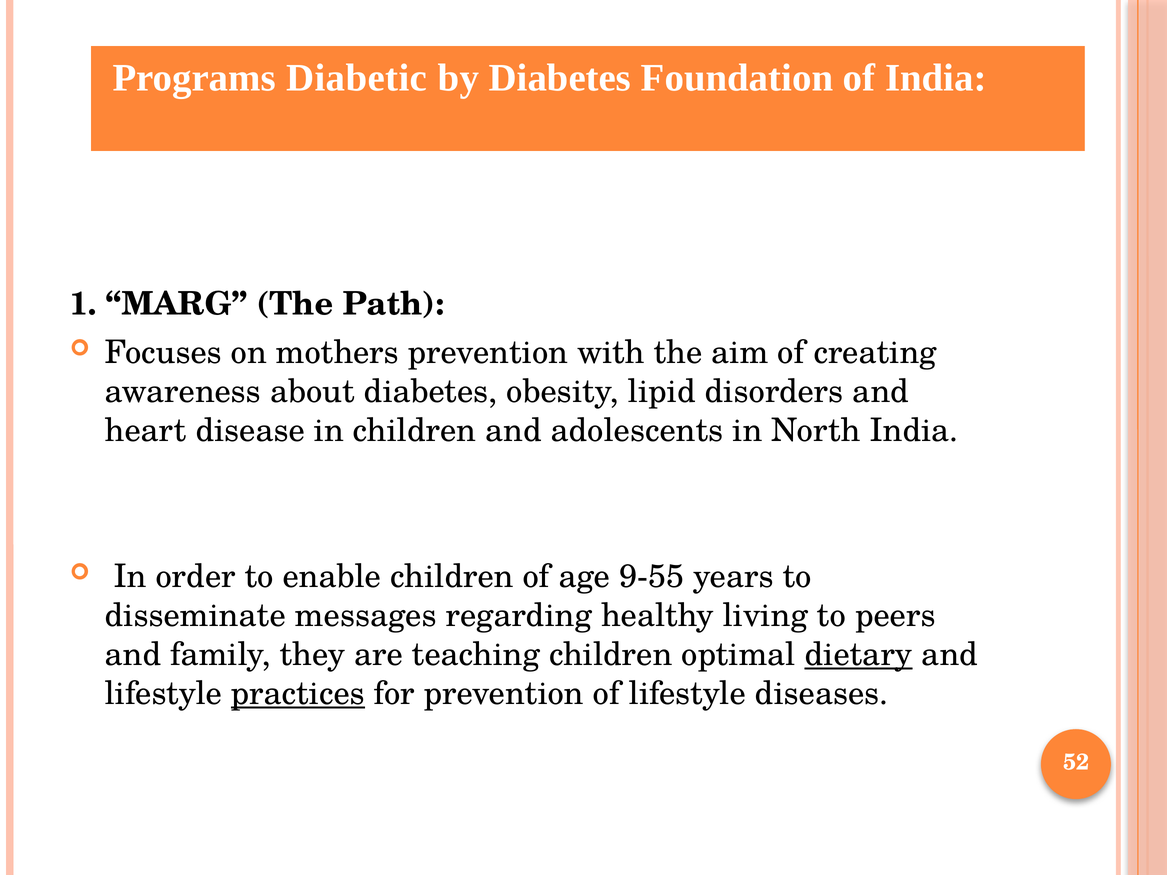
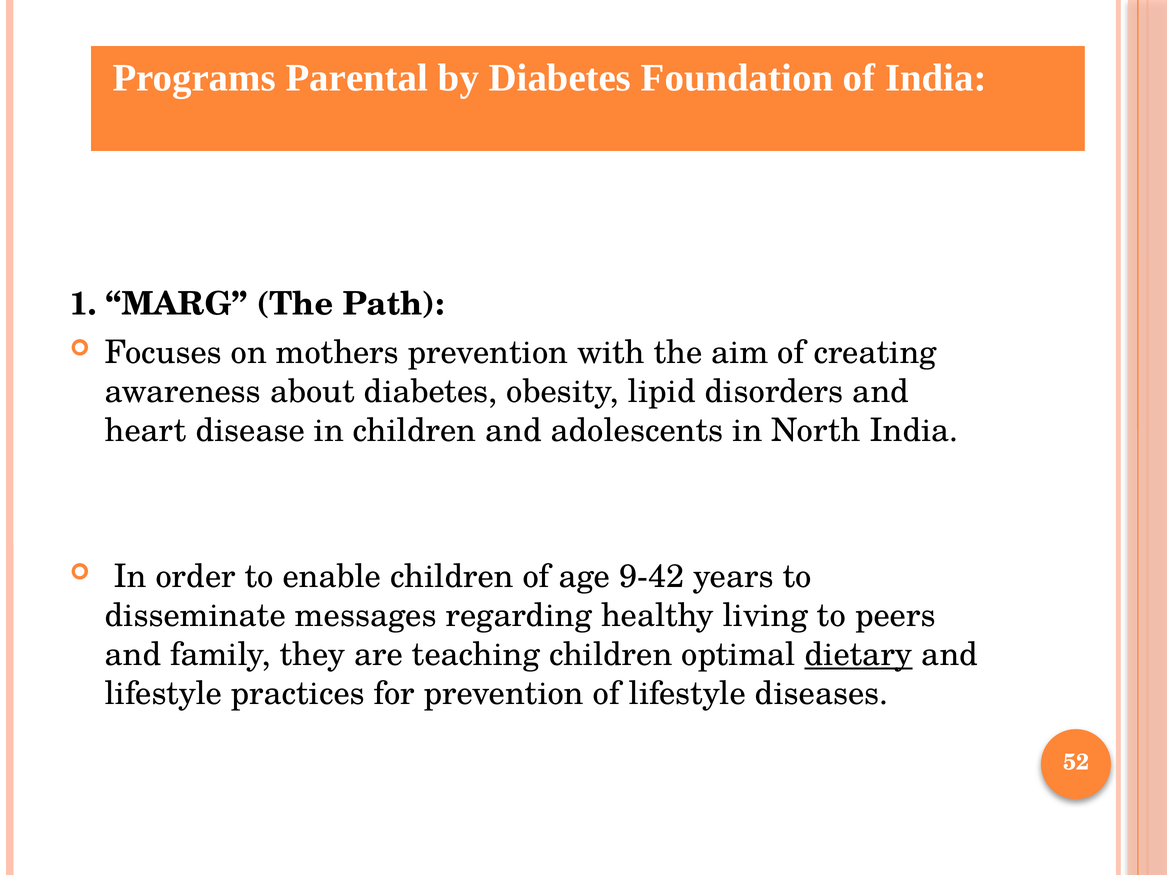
Diabetic: Diabetic -> Parental (357, 78)
9-55: 9-55 -> 9-42 (652, 577)
practices underline: present -> none (298, 694)
